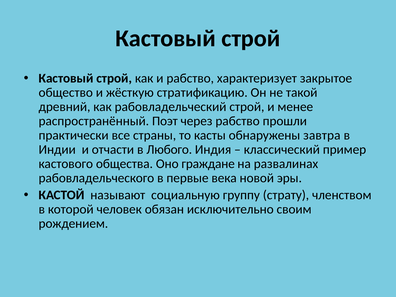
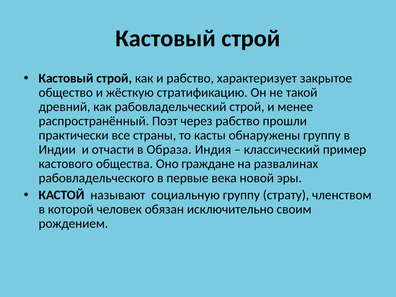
обнаружены завтра: завтра -> группу (322, 135)
Любого: Любого -> Образа (169, 150)
